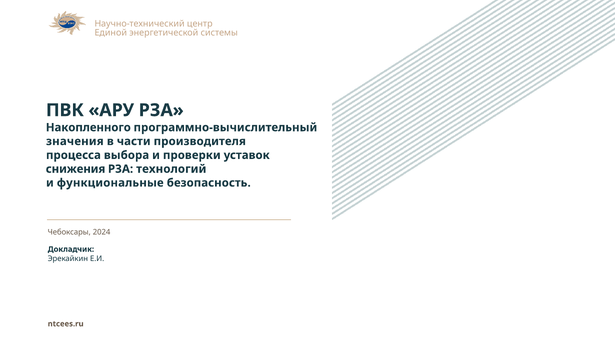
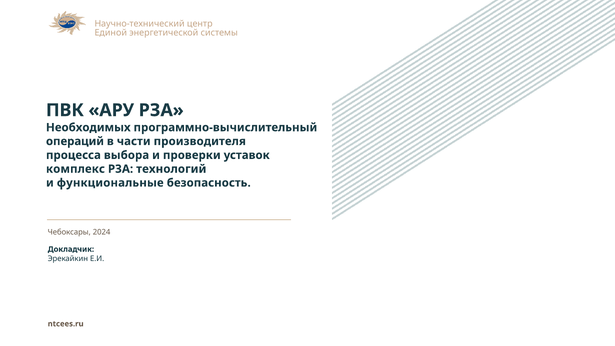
Накопленного: Накопленного -> Необходимых (88, 127)
значения: значения -> операций (75, 141)
снижения: снижения -> комплекс (75, 169)
